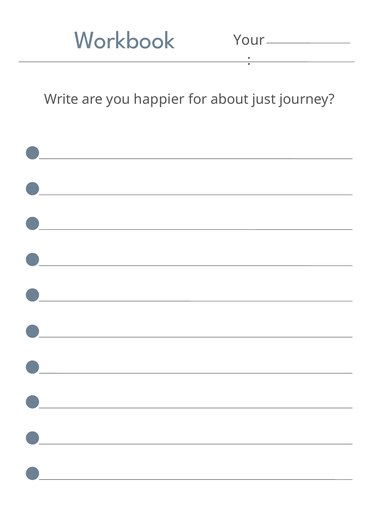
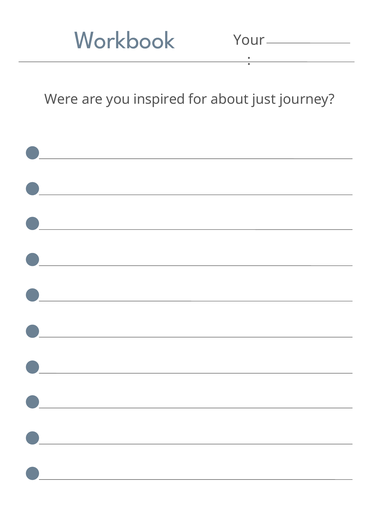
Write: Write -> Were (61, 99)
happier: happier -> inspired (159, 99)
